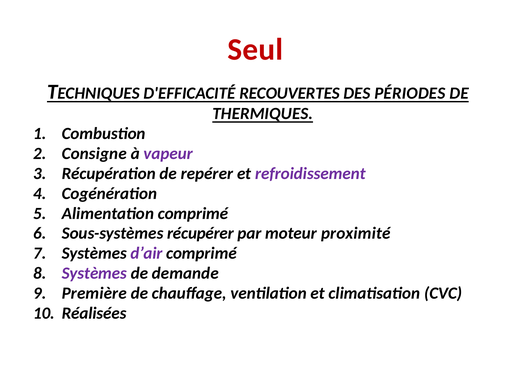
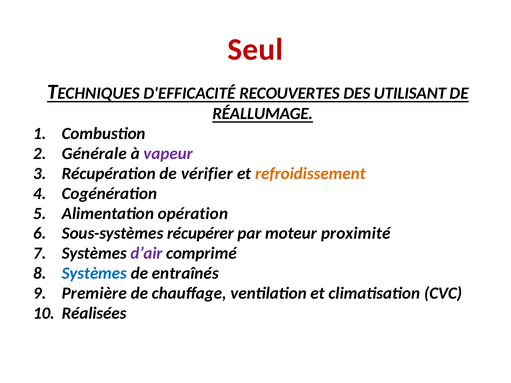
PÉRIODES: PÉRIODES -> UTILISANT (410, 93)
THERMIQUES: THERMIQUES -> RÉALLUMAGE (263, 114)
Consigne: Consigne -> Générale (94, 154)
repérer: repérer -> vérifier (207, 174)
refroidissement colour: purple -> orange (310, 174)
Alimentation comprimé: comprimé -> opération (193, 214)
Systèmes colour: purple -> blue (94, 273)
demande: demande -> entraînés (185, 273)
